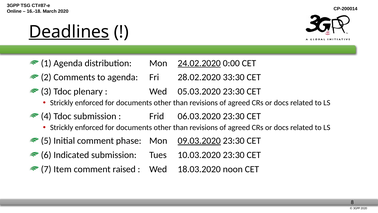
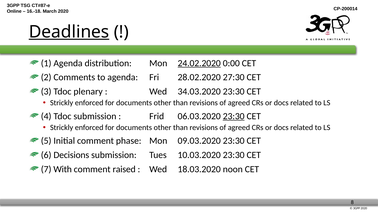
33:30: 33:30 -> 27:30 (234, 77)
05.03.2020: 05.03.2020 -> 34.03.2020 (199, 91)
23:30 underline: none -> present (234, 116)
09.03.2020 underline: present -> none (199, 141)
Indicated: Indicated -> Decisions (71, 155)
Item: Item -> With (63, 169)
